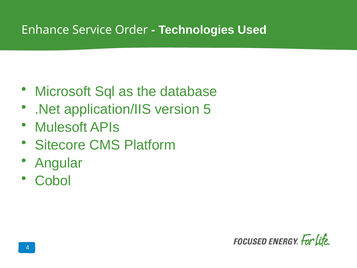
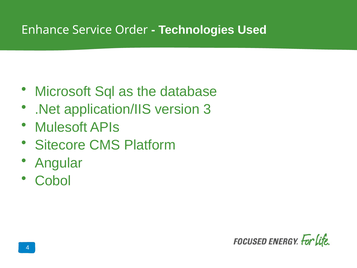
5: 5 -> 3 (207, 109)
